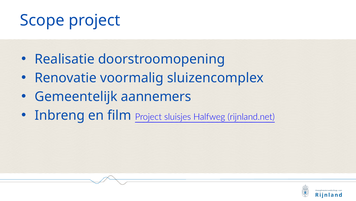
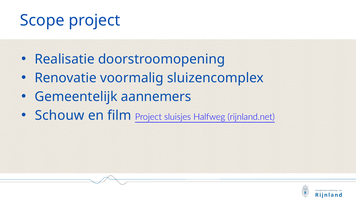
Inbreng: Inbreng -> Schouw (60, 115)
